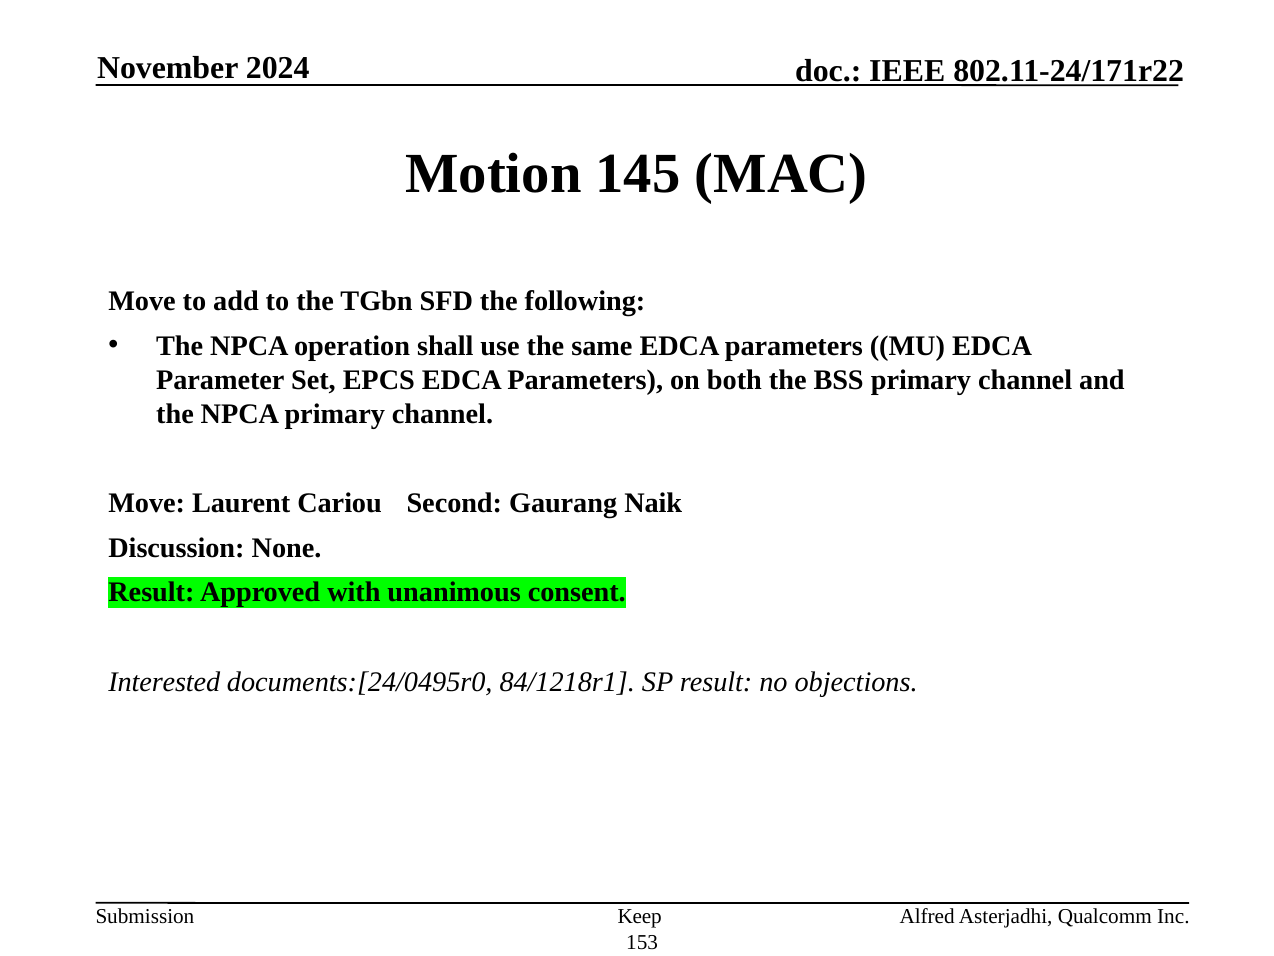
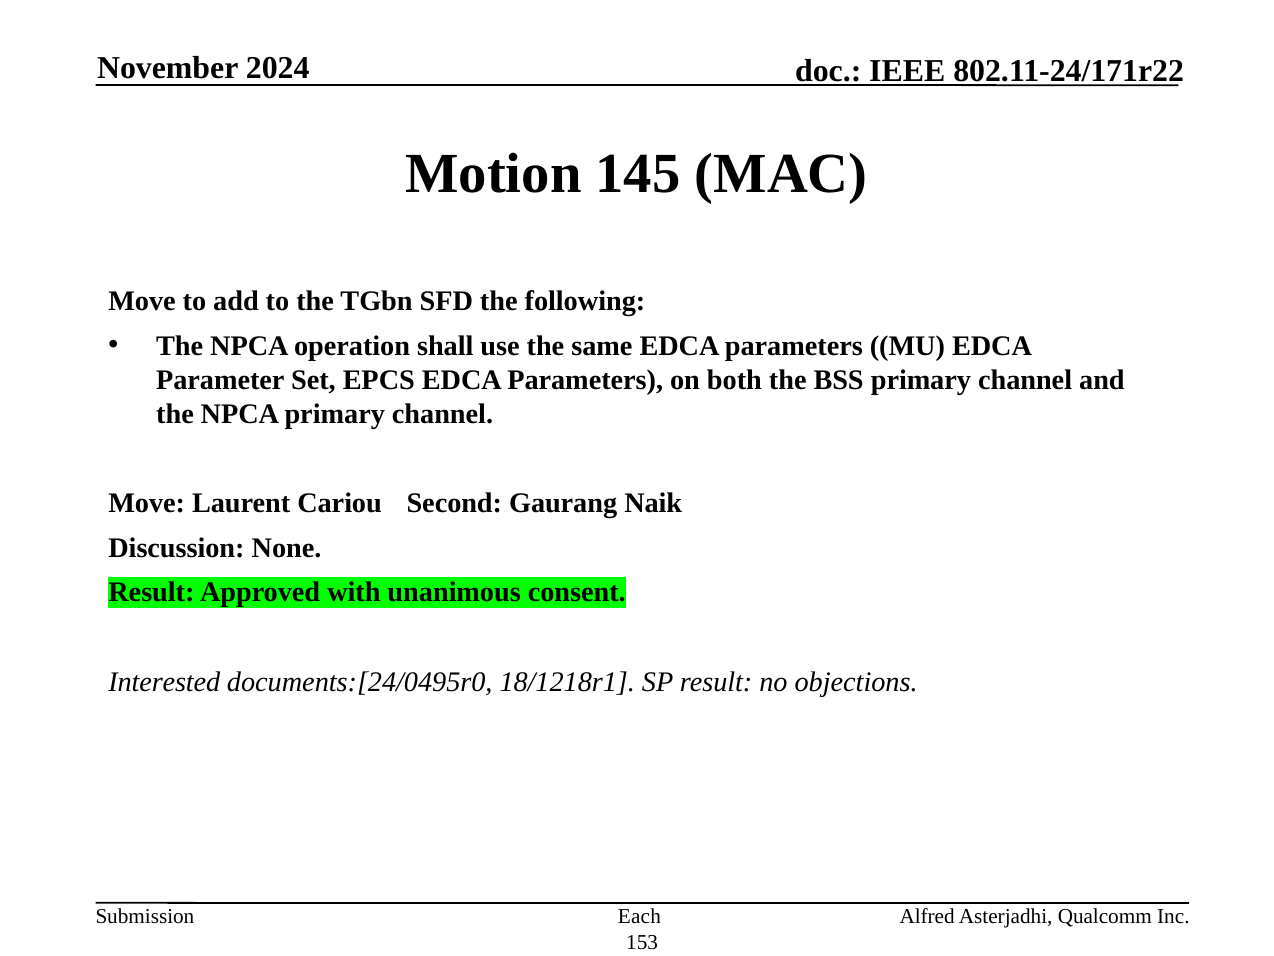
84/1218r1: 84/1218r1 -> 18/1218r1 (567, 681)
Keep: Keep -> Each (639, 916)
